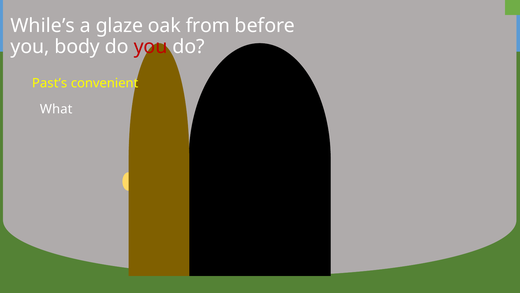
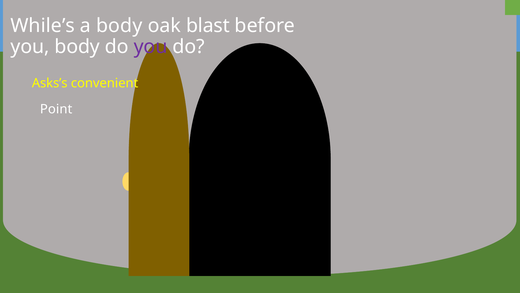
a glaze: glaze -> body (119, 26)
from: from -> blast (208, 26)
you colour: red -> purple (151, 47)
Past’s: Past’s -> Asks’s (50, 83)
What: What -> Point (56, 109)
